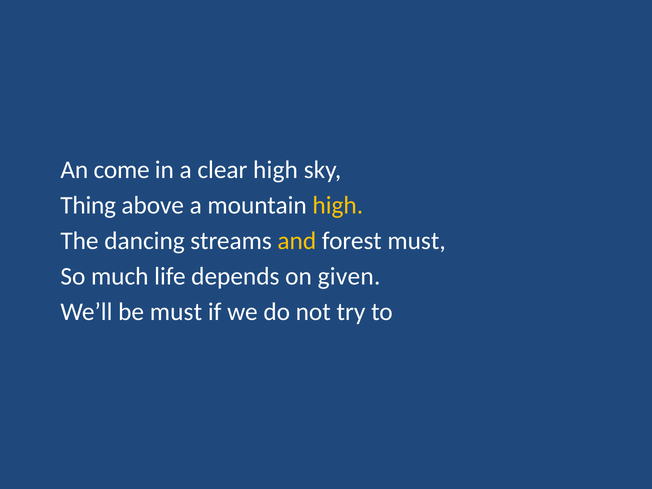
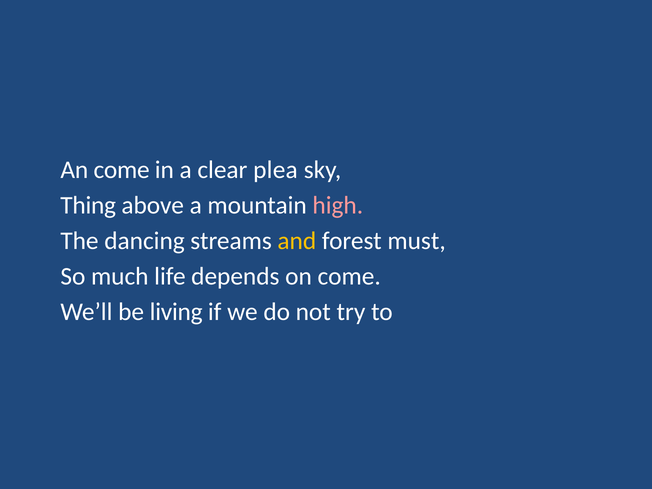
clear high: high -> plea (275, 170)
high colour: yellow -> pink (338, 205)
on given: given -> come (349, 276)
be must: must -> living (176, 312)
